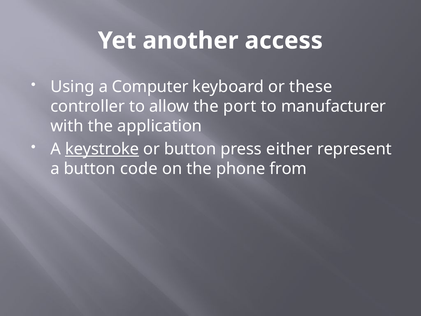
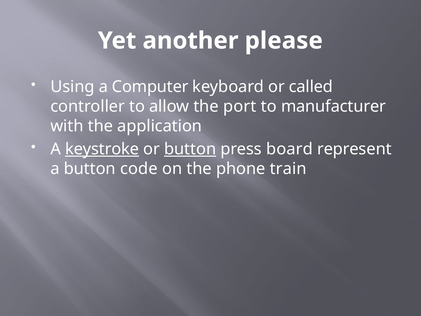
access: access -> please (284, 41)
these: these -> called (311, 87)
button underline: none -> present (190, 149)
either: either -> board (289, 149)
from: from -> train (288, 169)
